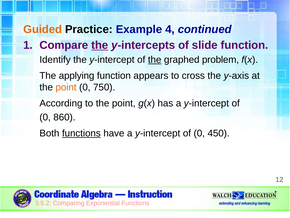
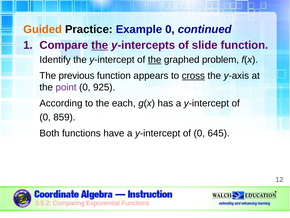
Example 4: 4 -> 0 (170, 29)
applying: applying -> previous (77, 75)
cross underline: none -> present (193, 75)
point colour: orange -> purple (66, 87)
750: 750 -> 925 (104, 87)
to the point: point -> each (124, 103)
860: 860 -> 859 (64, 117)
functions underline: present -> none (81, 133)
450: 450 -> 645 (219, 133)
